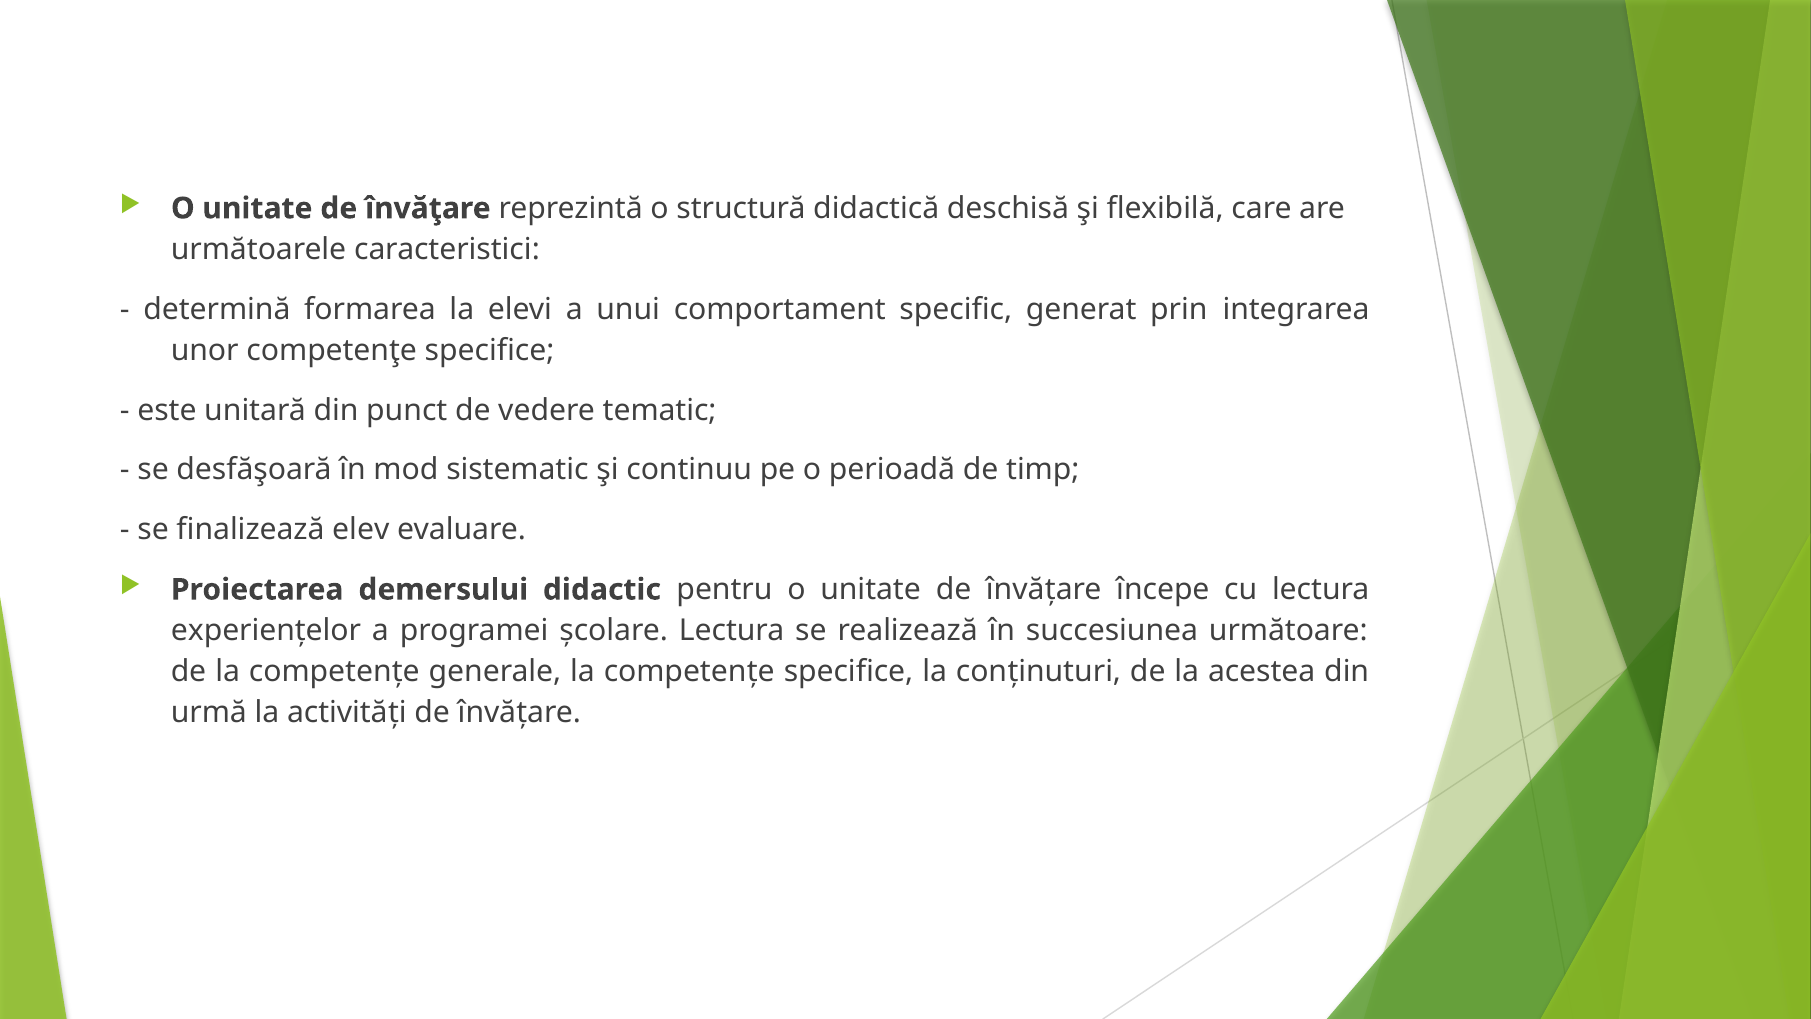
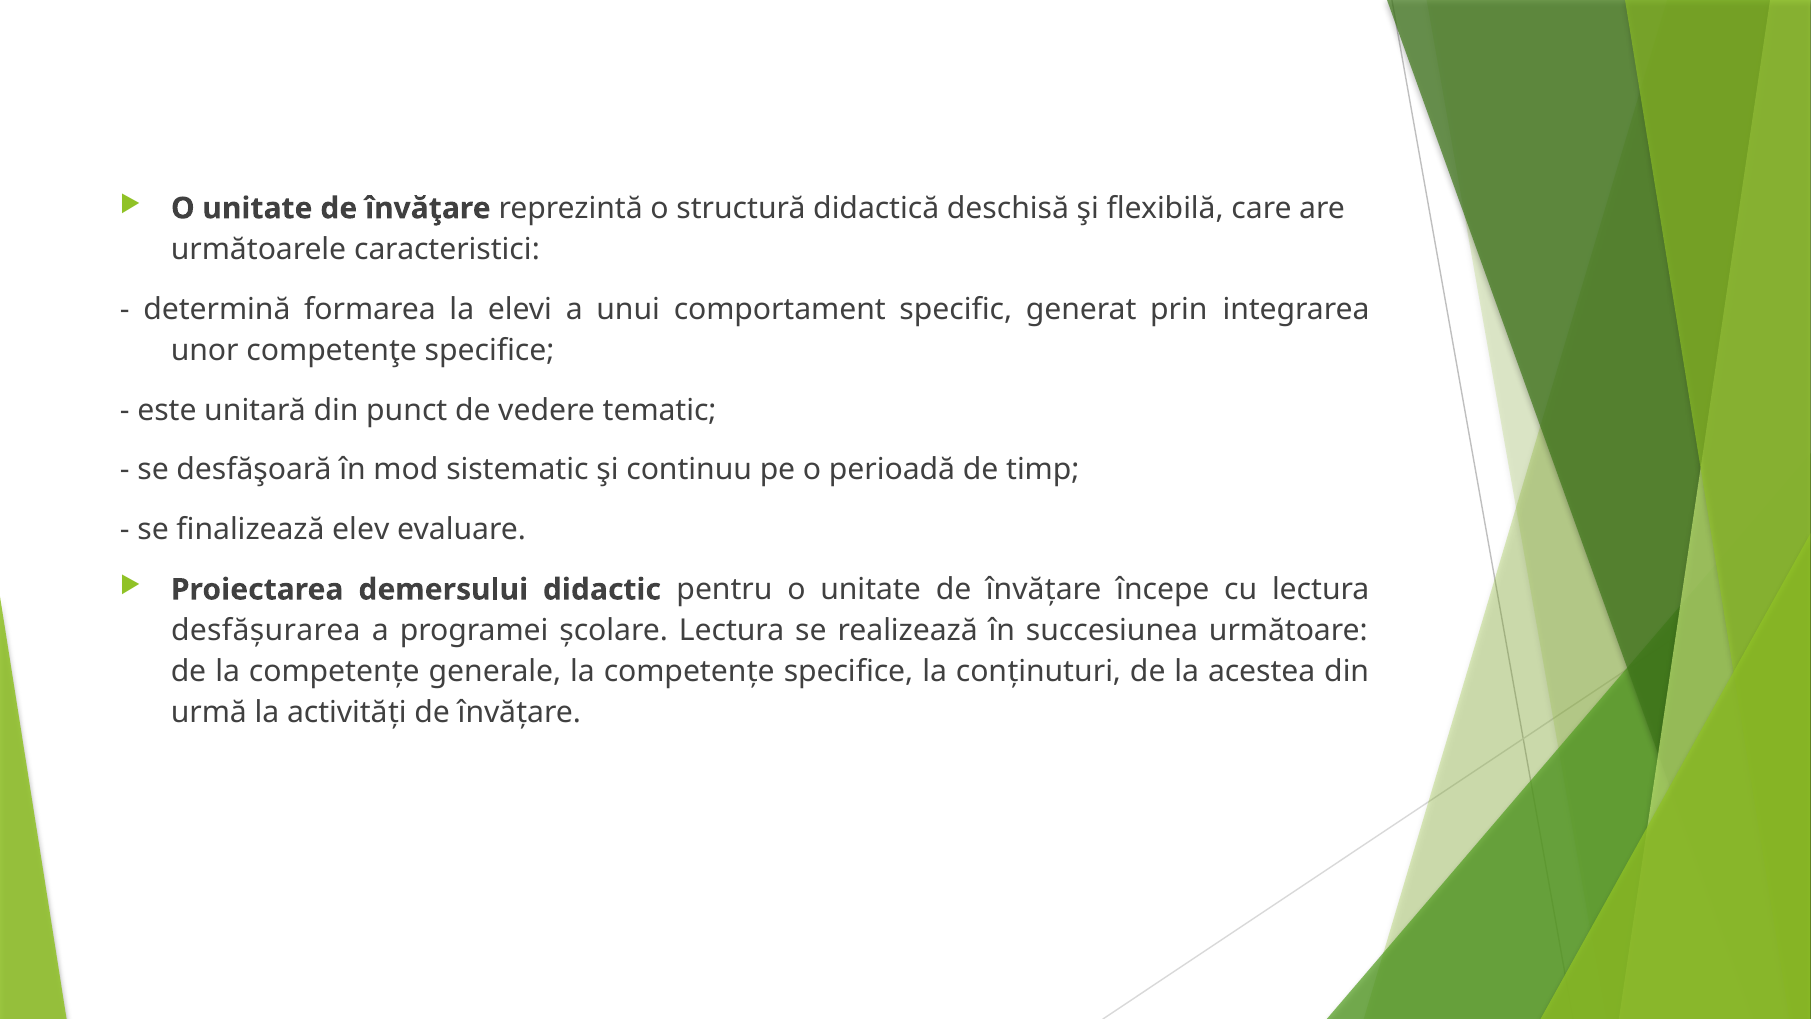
experienţelor: experienţelor -> desfășurarea (266, 630)
